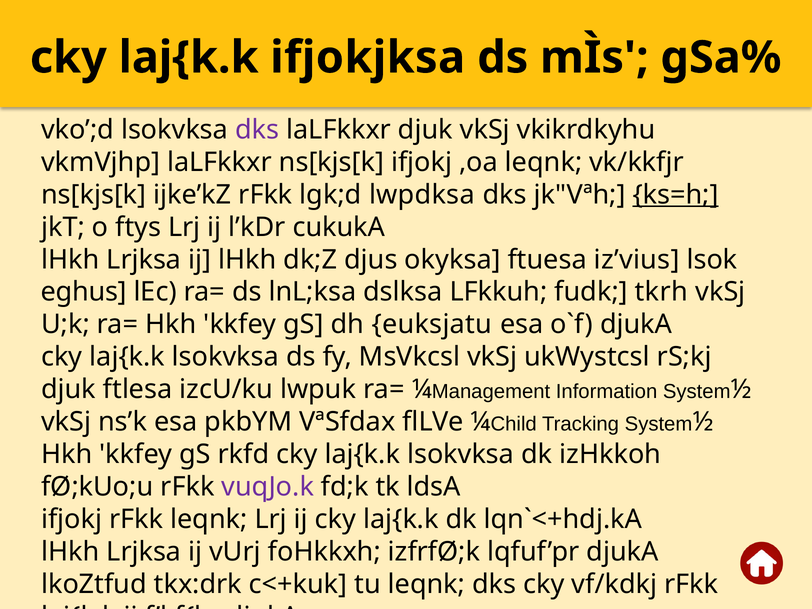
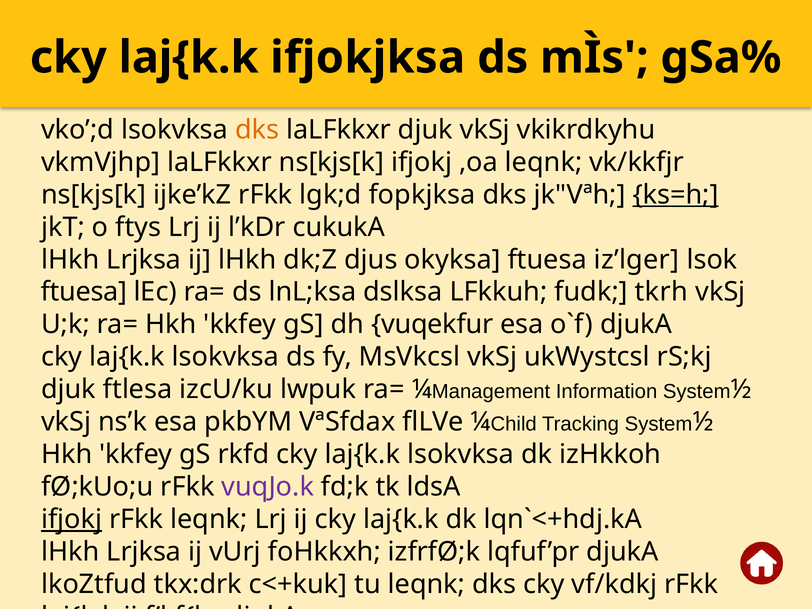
dks colour: purple -> orange (257, 130)
lwpdksa: lwpdksa -> fopkjksa (422, 195)
iz’vius: iz’vius -> iz’lger (637, 260)
eghus: eghus -> ftuesa (84, 292)
euksjatu: euksjatu -> vuqekfur (432, 325)
ifjokj underline: none -> present (72, 519)
